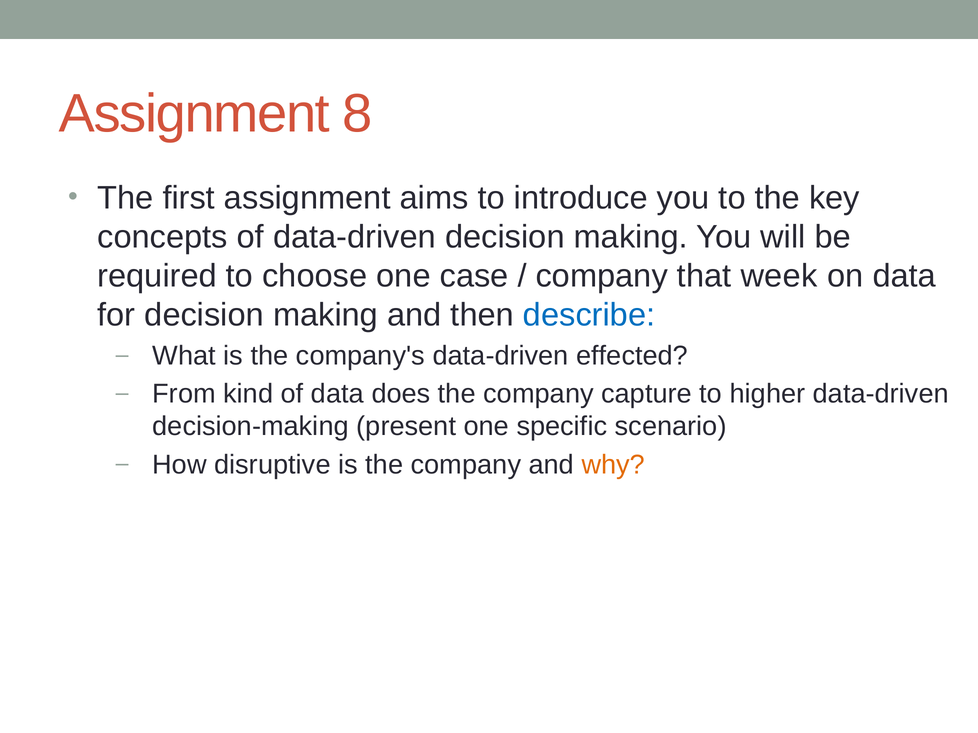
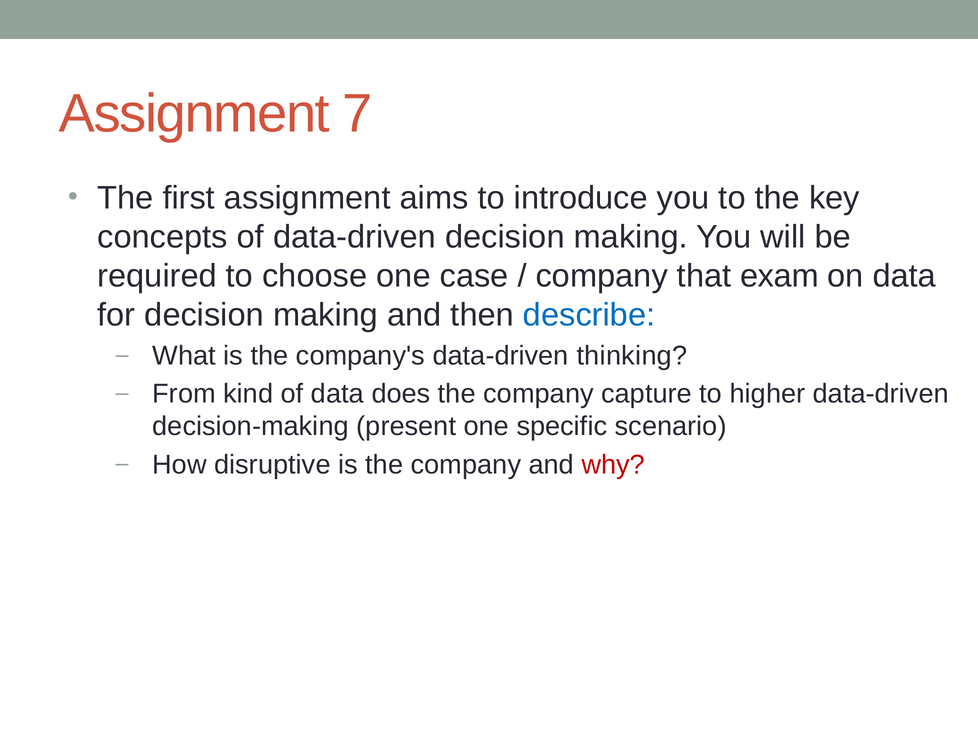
8: 8 -> 7 (357, 114)
week: week -> exam (779, 276)
effected: effected -> thinking (632, 356)
why colour: orange -> red (613, 465)
